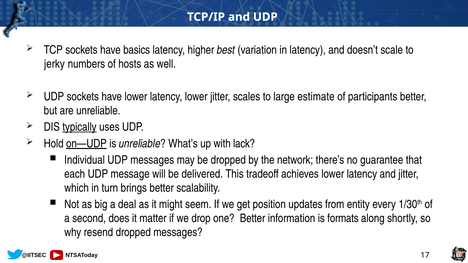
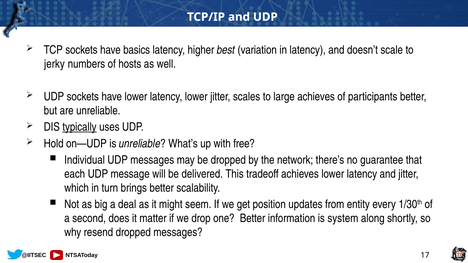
large estimate: estimate -> achieves (316, 97)
on—UDP underline: present -> none (86, 144)
lack: lack -> free (244, 144)
formats: formats -> system (343, 218)
